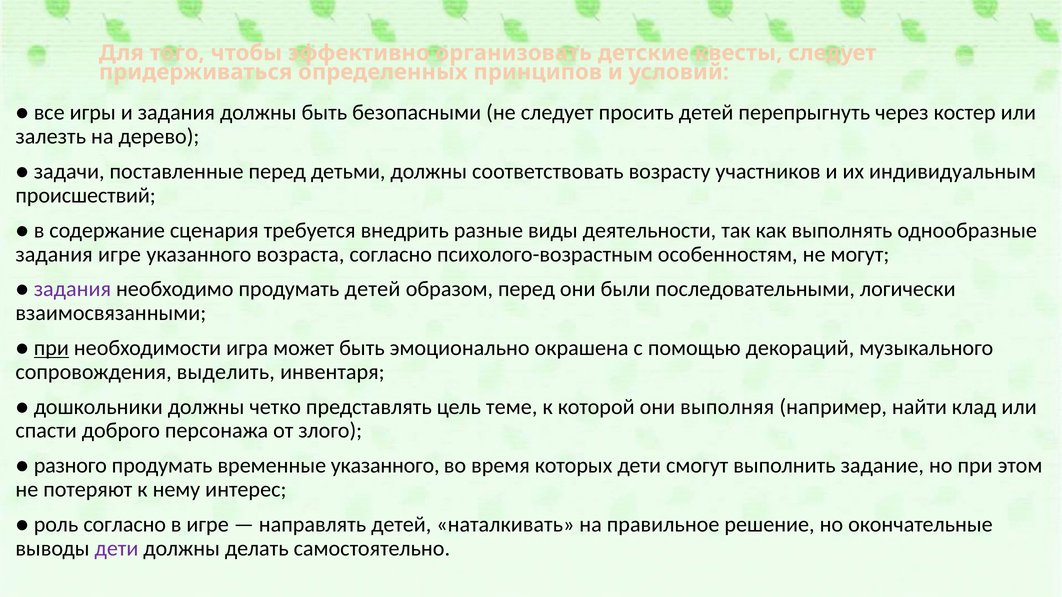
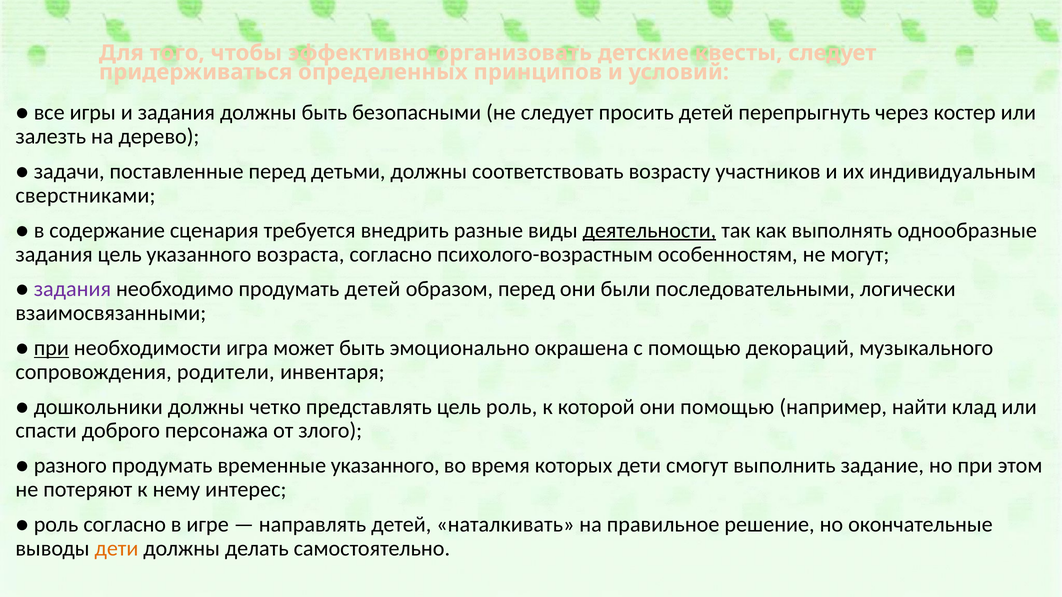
происшествий: происшествий -> сверстниками (85, 196)
деятельности underline: none -> present (649, 230)
задания игре: игре -> цель (120, 254)
выделить: выделить -> родители (226, 372)
цель теме: теме -> роль (512, 407)
они выполняя: выполняя -> помощью (727, 407)
дети colour: purple -> orange (116, 549)
